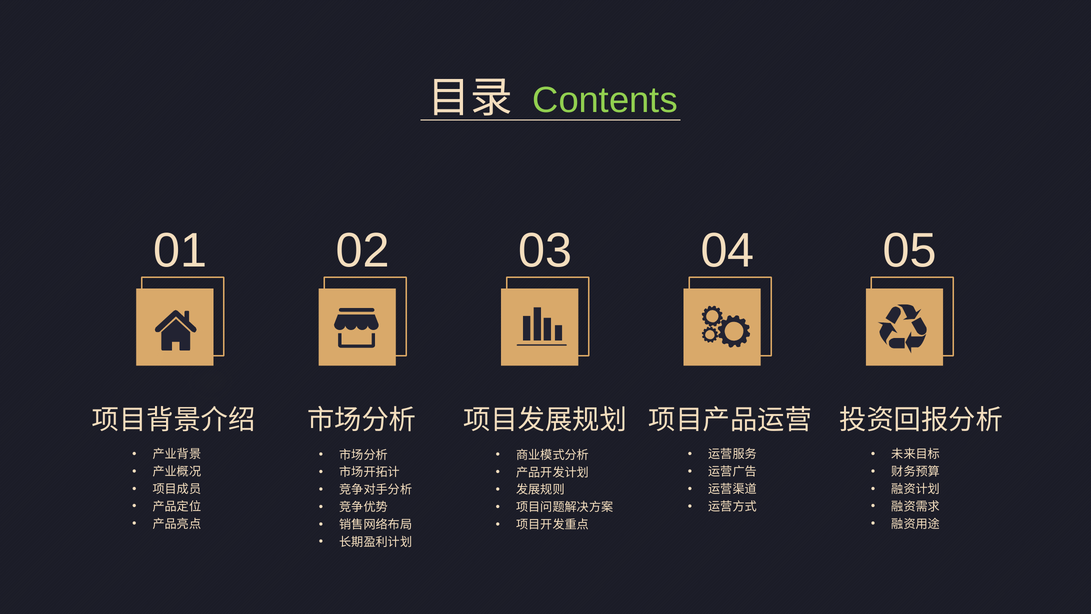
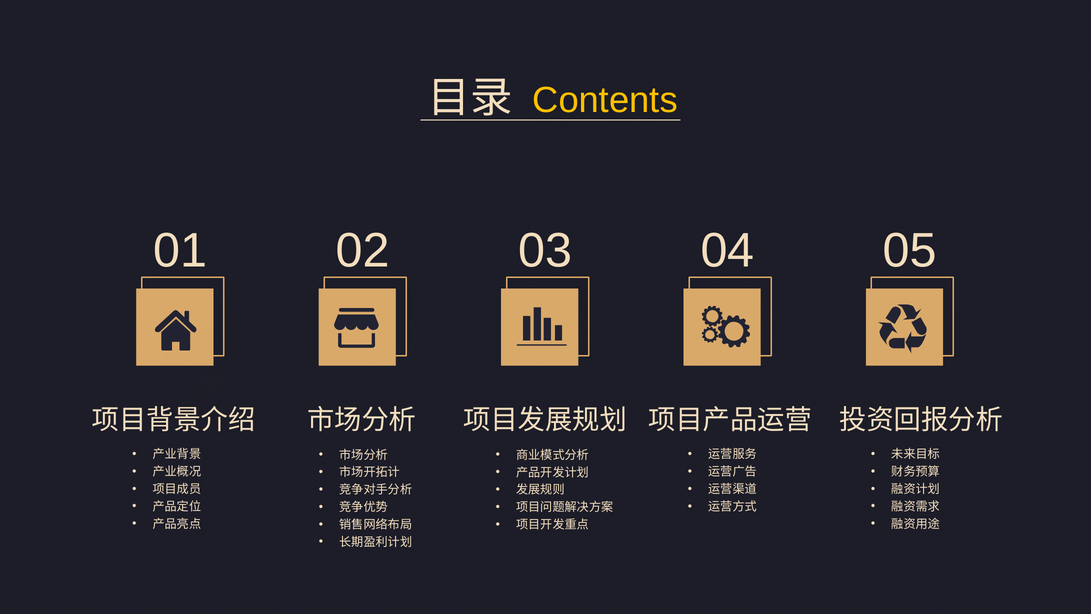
Contents colour: light green -> yellow (605, 100)
